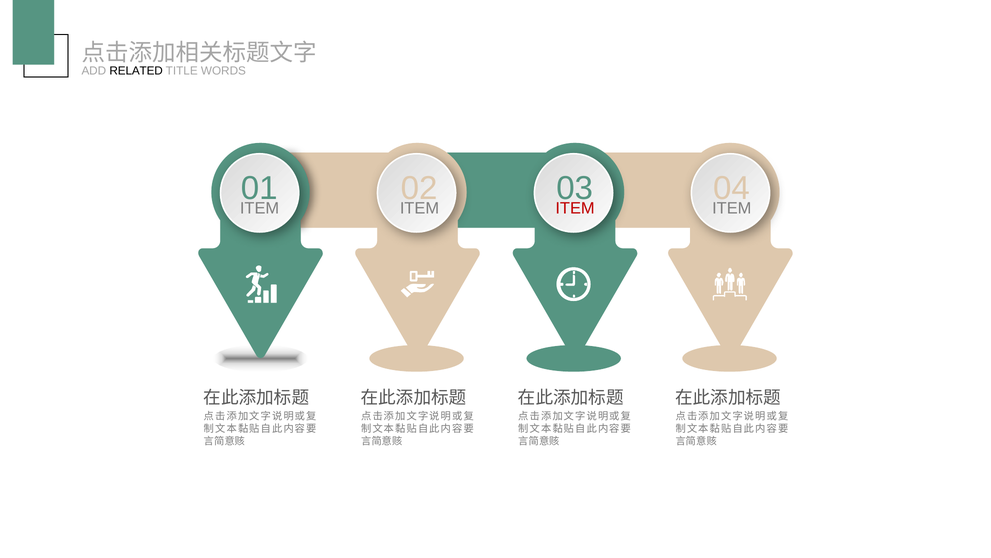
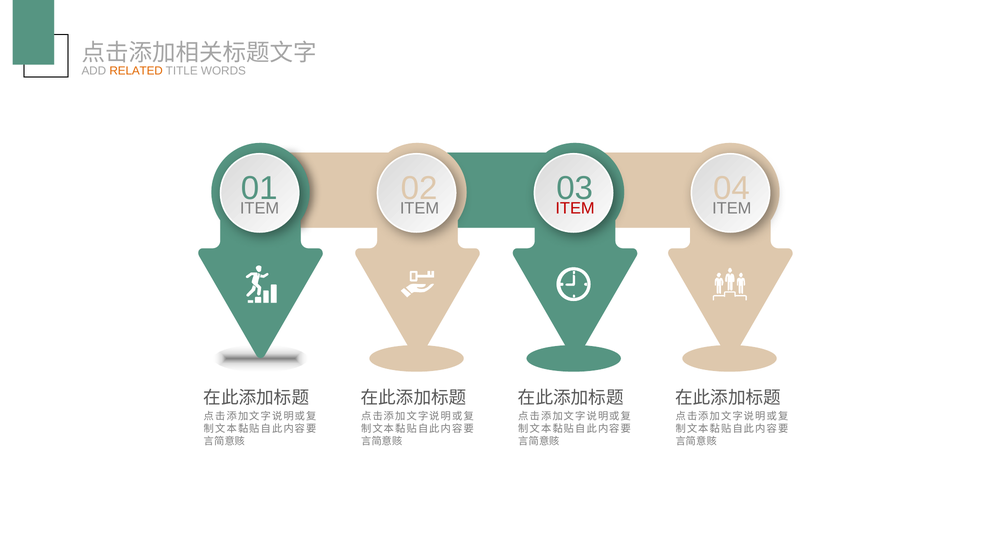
RELATED colour: black -> orange (136, 71)
